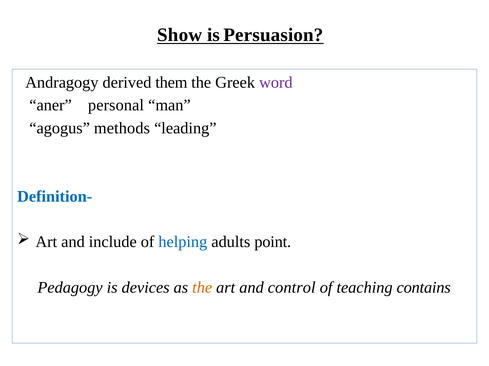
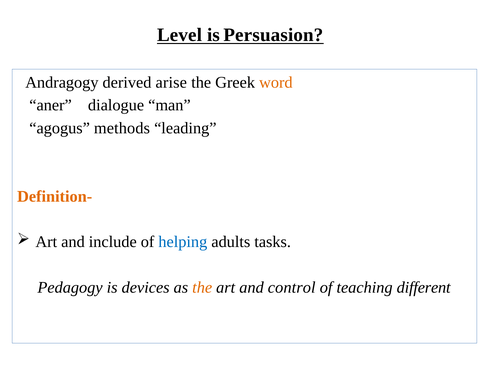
Show: Show -> Level (180, 35)
them: them -> arise (171, 83)
word colour: purple -> orange (276, 83)
personal: personal -> dialogue (116, 105)
Definition- colour: blue -> orange (55, 197)
point: point -> tasks (273, 242)
contains: contains -> different (424, 288)
